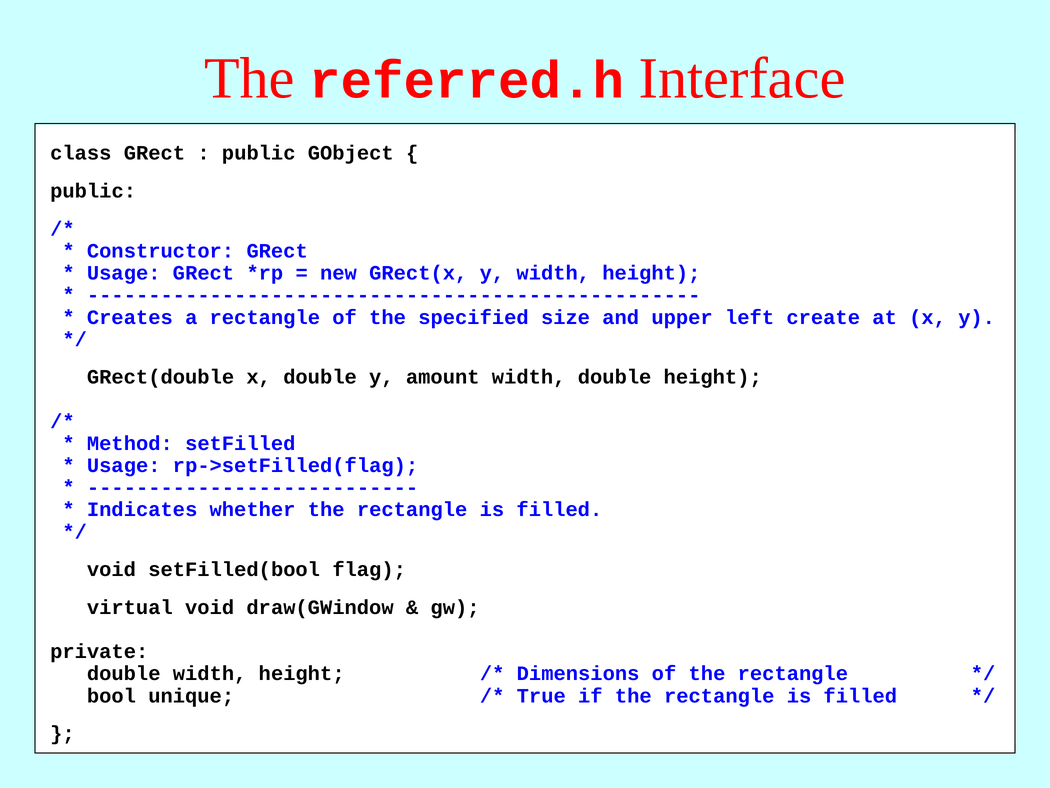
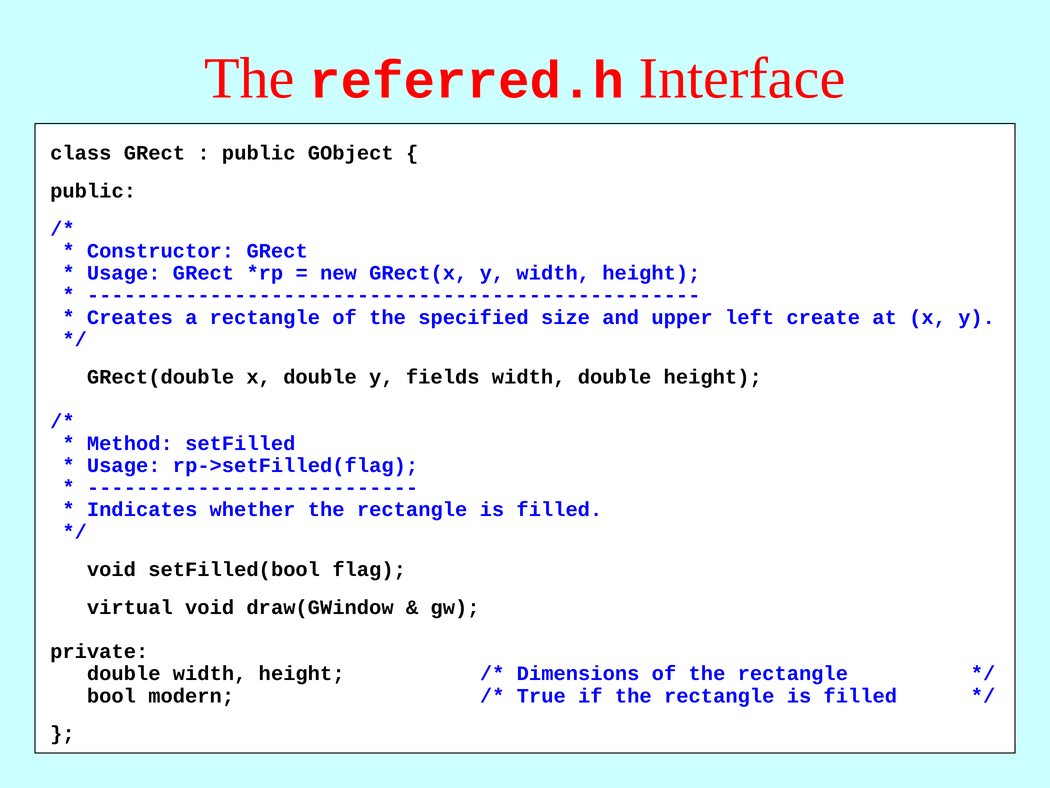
amount: amount -> fields (443, 377)
unique: unique -> modern (191, 695)
